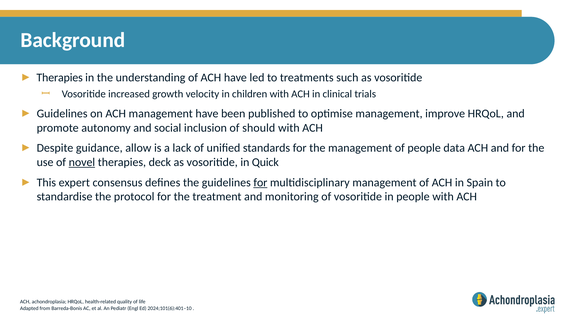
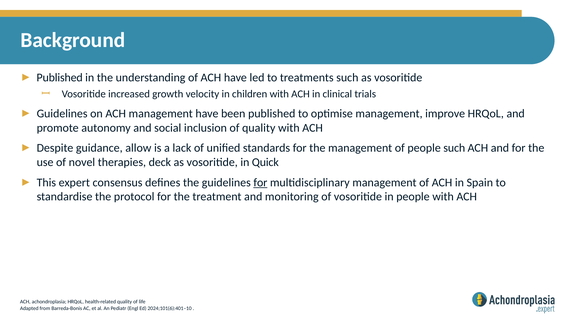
Therapies: Therapies -> Published (60, 78)
of should: should -> quality (259, 128)
people data: data -> such (454, 148)
novel underline: present -> none (82, 163)
